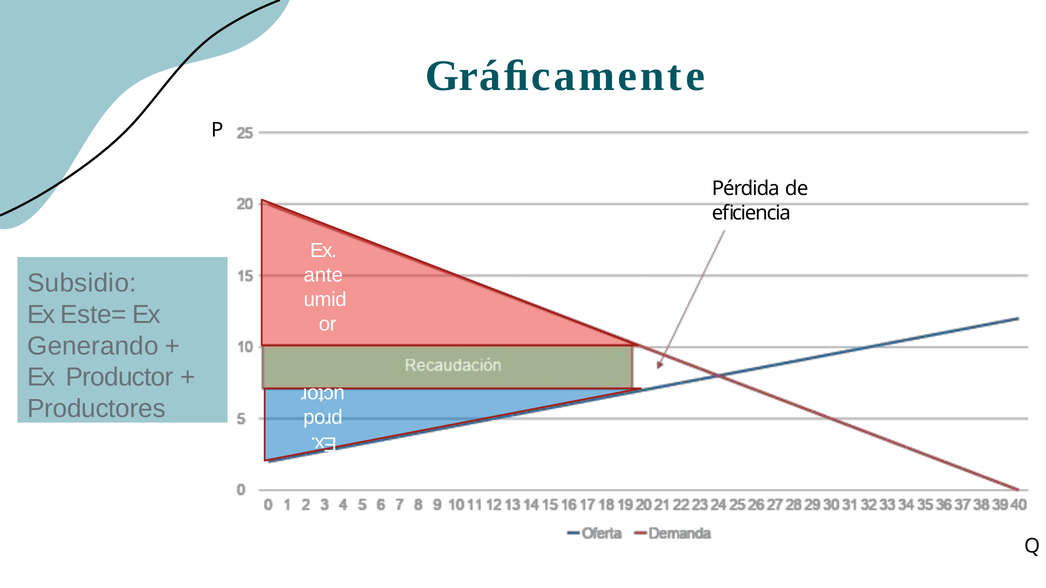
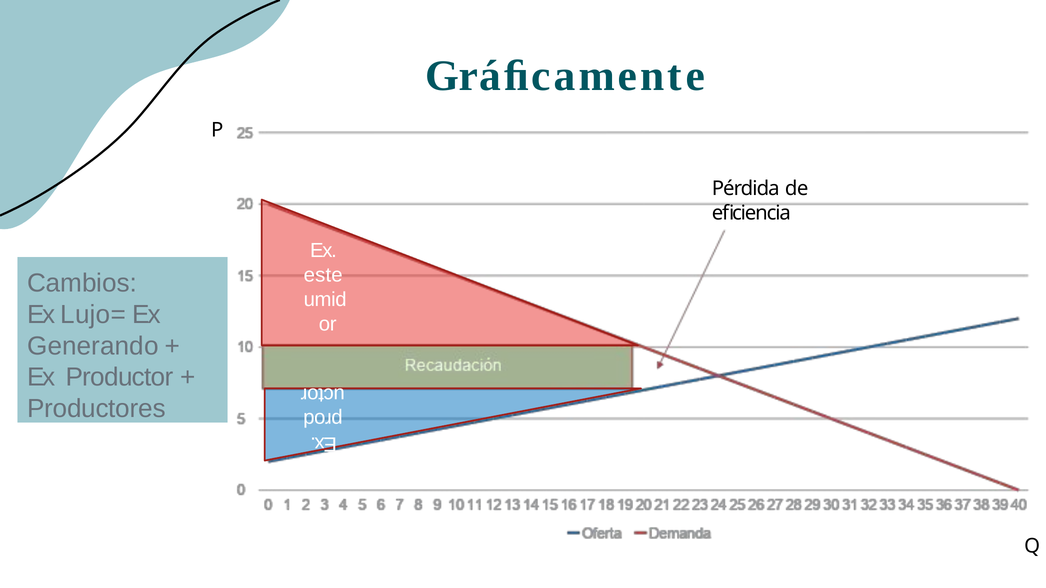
ante: ante -> este (323, 275)
Subsidio: Subsidio -> Cambios (82, 283)
Este=: Este= -> Lujo= (93, 315)
